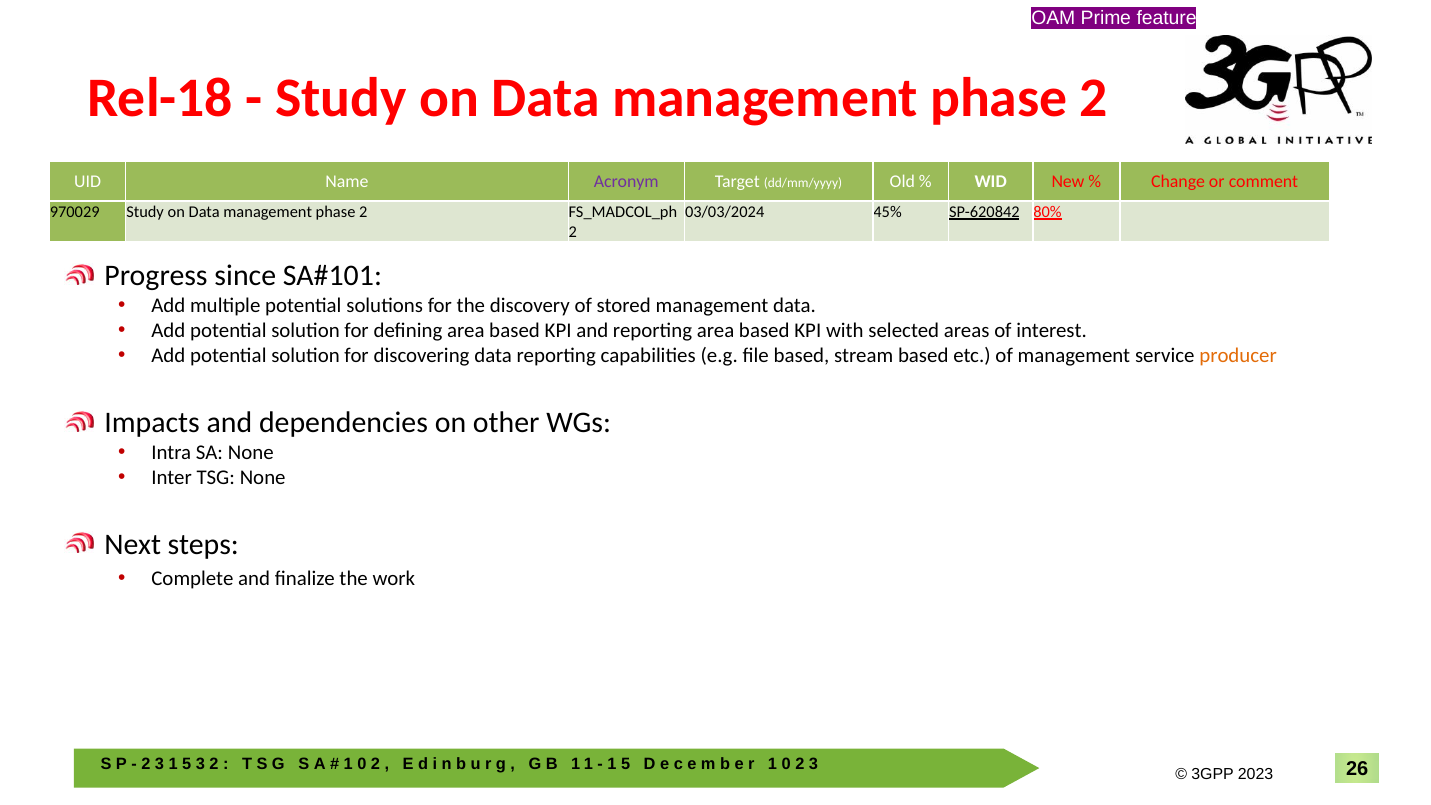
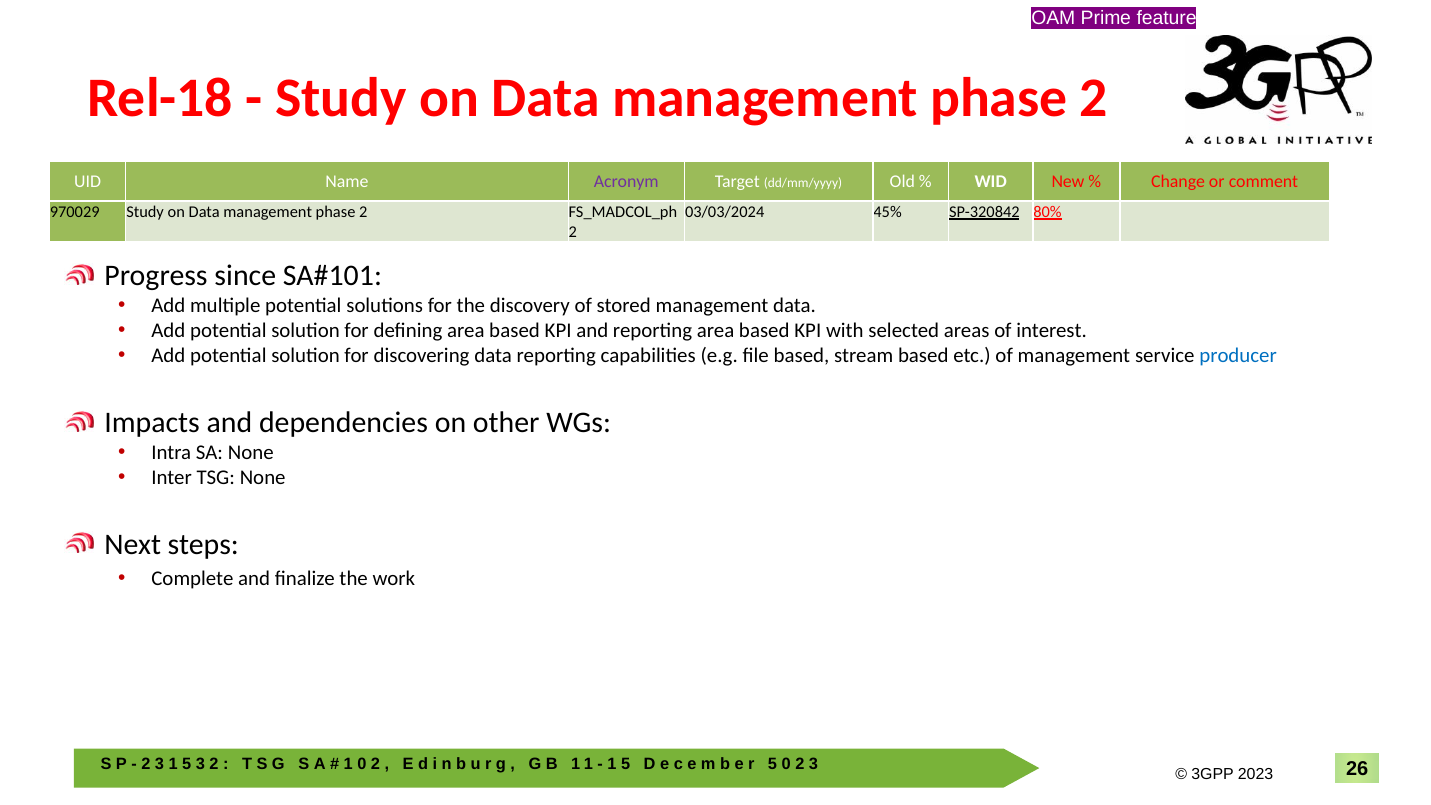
SP-620842: SP-620842 -> SP-320842 (984, 212)
producer colour: orange -> blue (1238, 356)
1: 1 -> 5 (773, 764)
